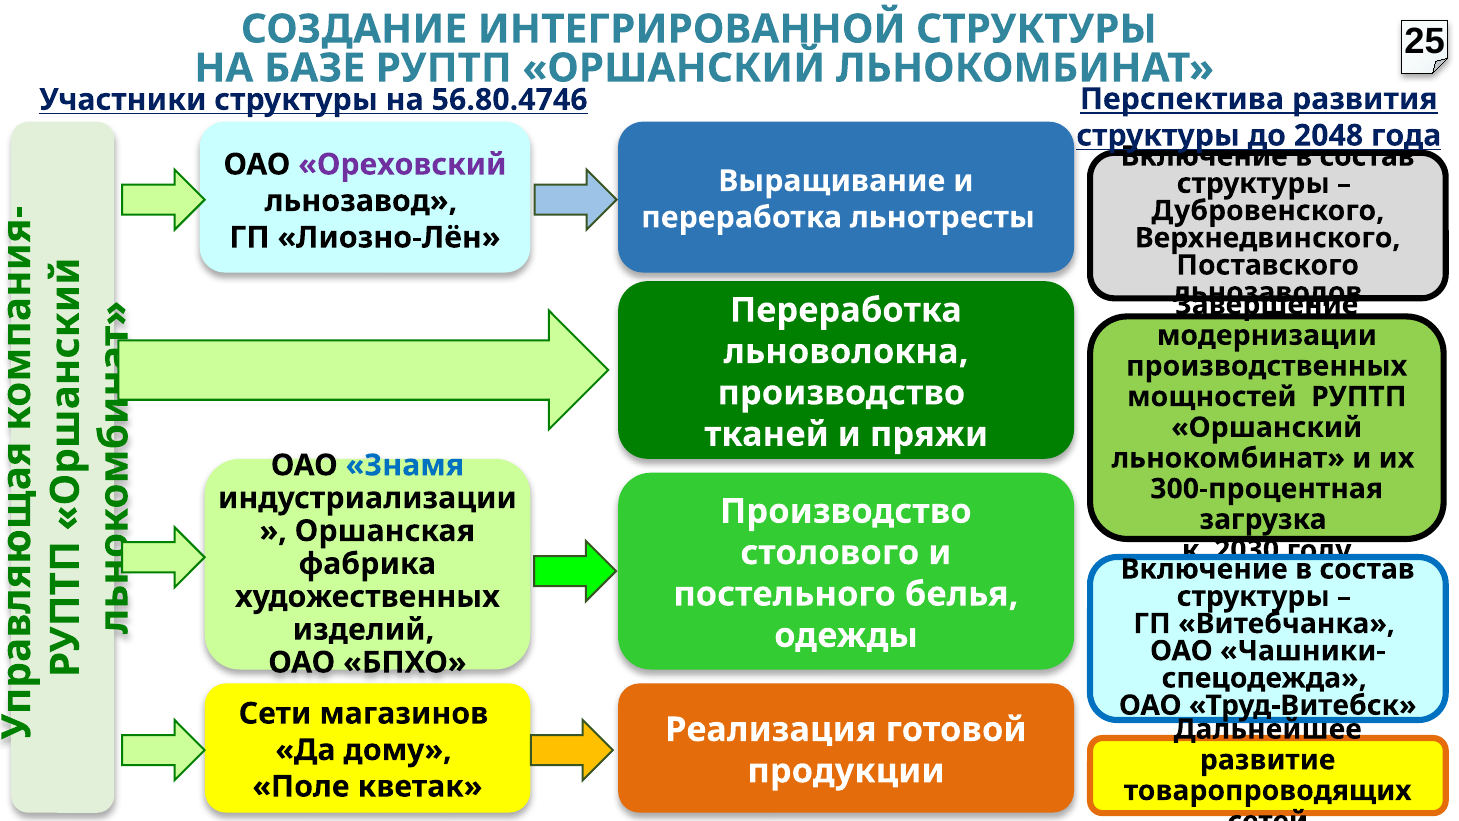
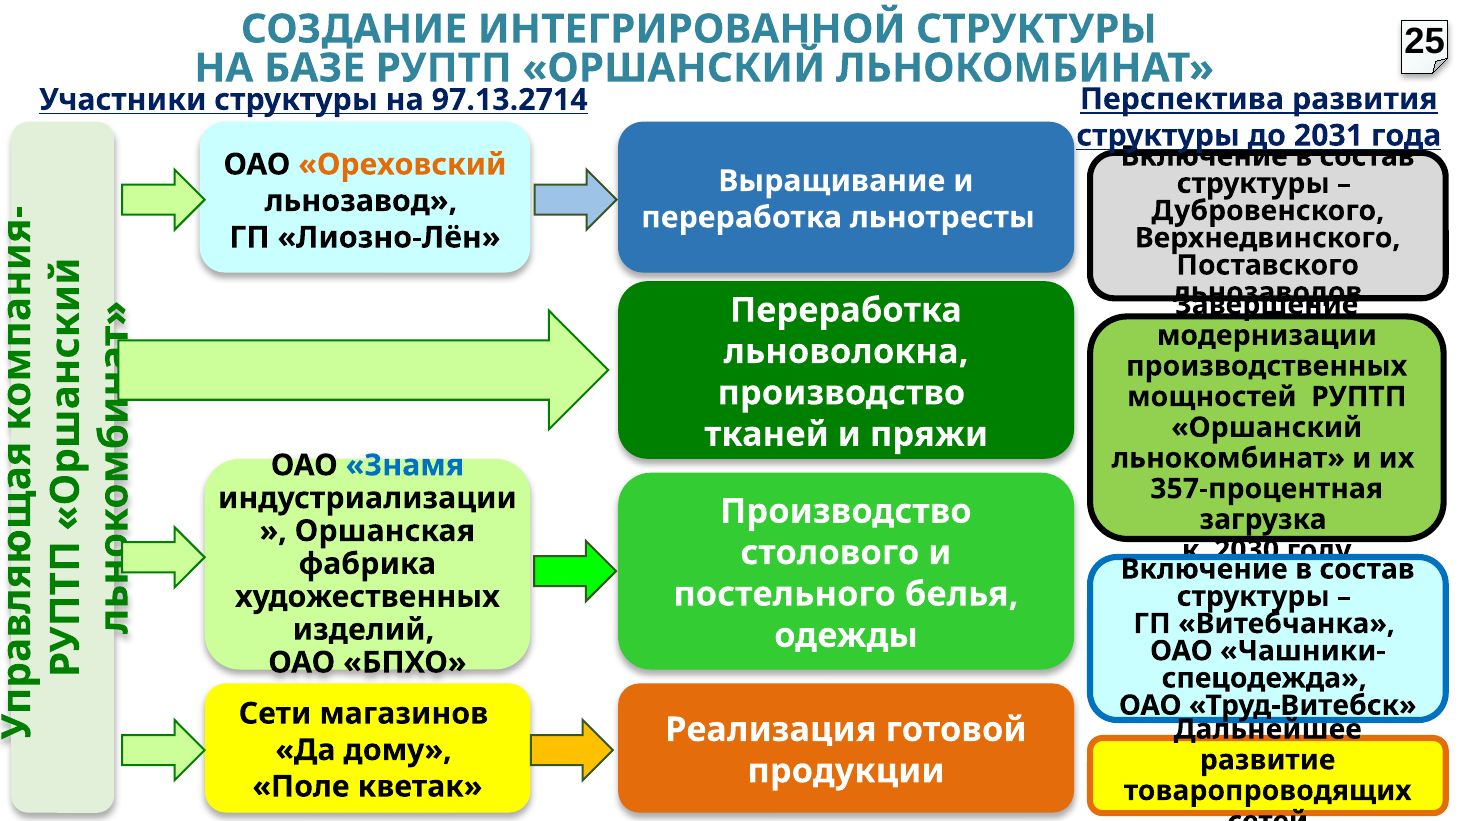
56.80.4746: 56.80.4746 -> 97.13.2714 (510, 100)
2048: 2048 -> 2031 (1329, 136)
Ореховский colour: purple -> orange (402, 164)
300-процентная: 300-процентная -> 357-процентная (1267, 489)
